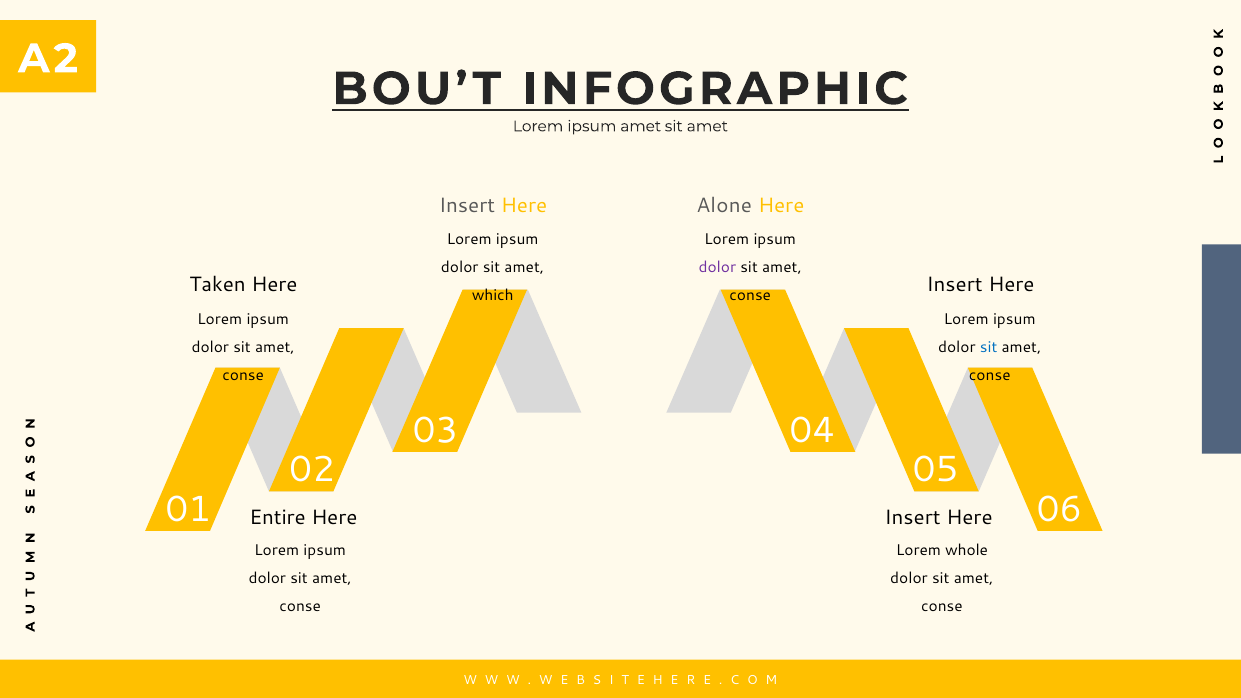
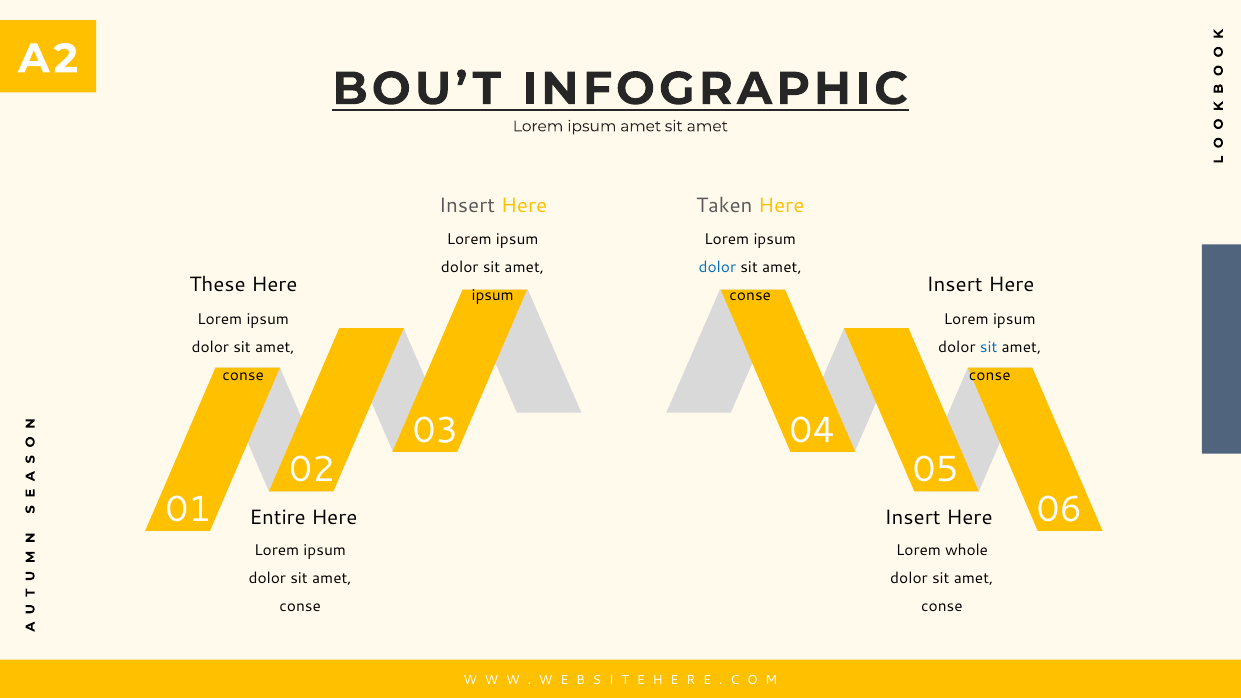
Alone: Alone -> Taken (724, 205)
dolor colour: purple -> blue (717, 267)
Taken: Taken -> These (218, 285)
which: which -> ipsum (493, 295)
